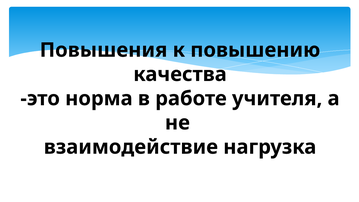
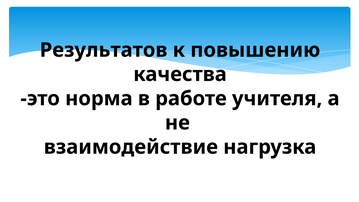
Повышения: Повышения -> Результатов (104, 50)
